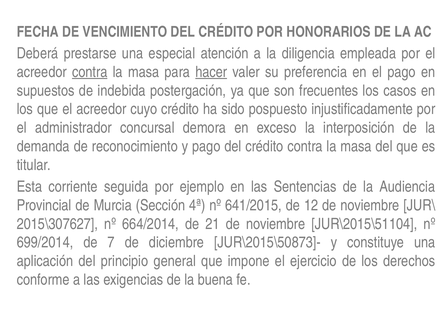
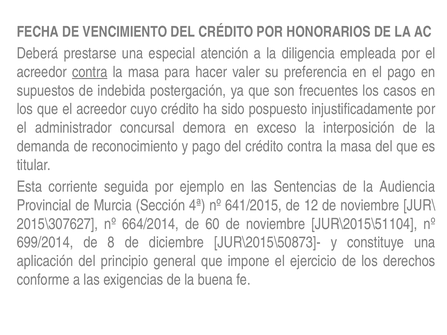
hacer underline: present -> none (211, 72)
21: 21 -> 60 (212, 224)
7: 7 -> 8 (111, 243)
